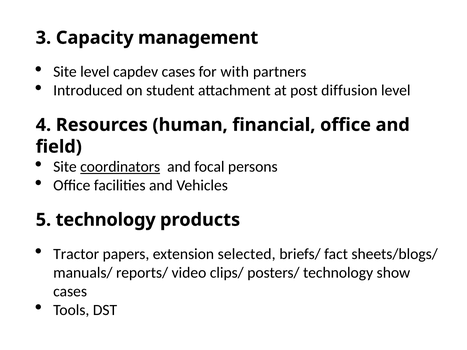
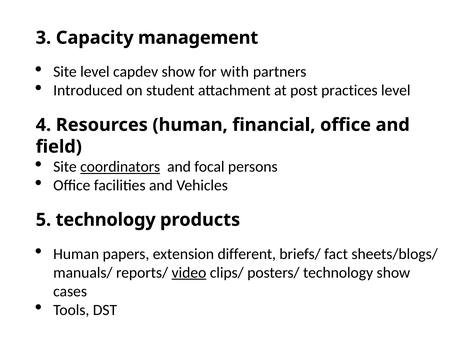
capdev cases: cases -> show (178, 72)
diffusion: diffusion -> practices (349, 91)
Tractor: Tractor -> Human (76, 254)
selected: selected -> different (247, 254)
video underline: none -> present (189, 273)
